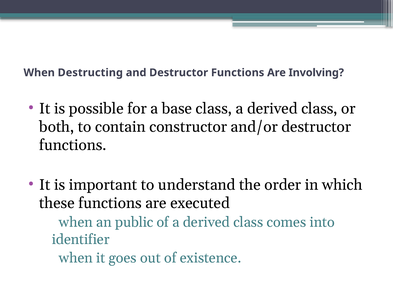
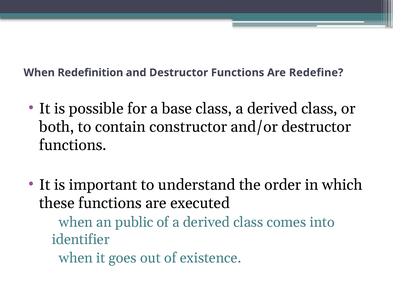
Destructing: Destructing -> Redefinition (90, 73)
Involving: Involving -> Redefine (316, 73)
